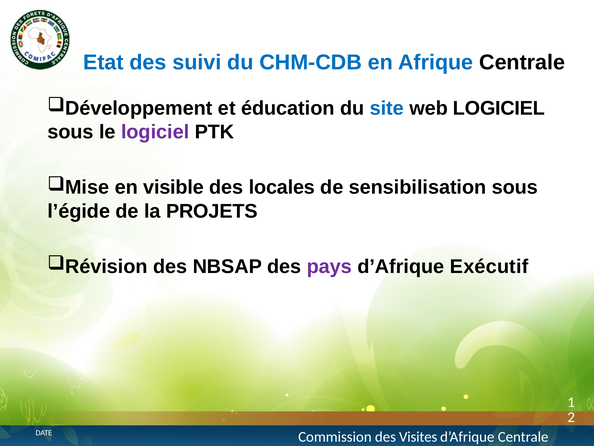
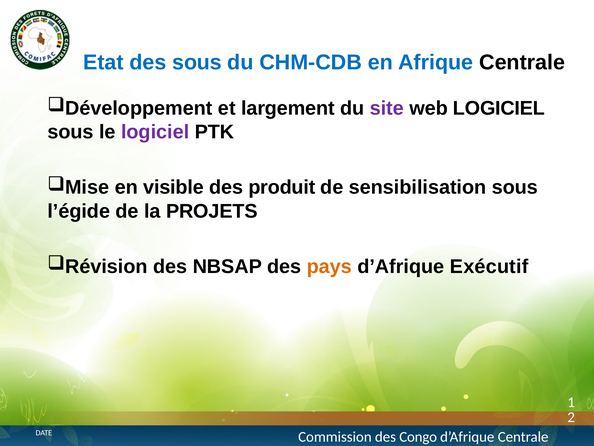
des suivi: suivi -> sous (197, 62)
éducation: éducation -> largement (288, 108)
site colour: blue -> purple (387, 108)
locales: locales -> produit (282, 187)
pays colour: purple -> orange (329, 266)
Visites: Visites -> Congo (418, 436)
